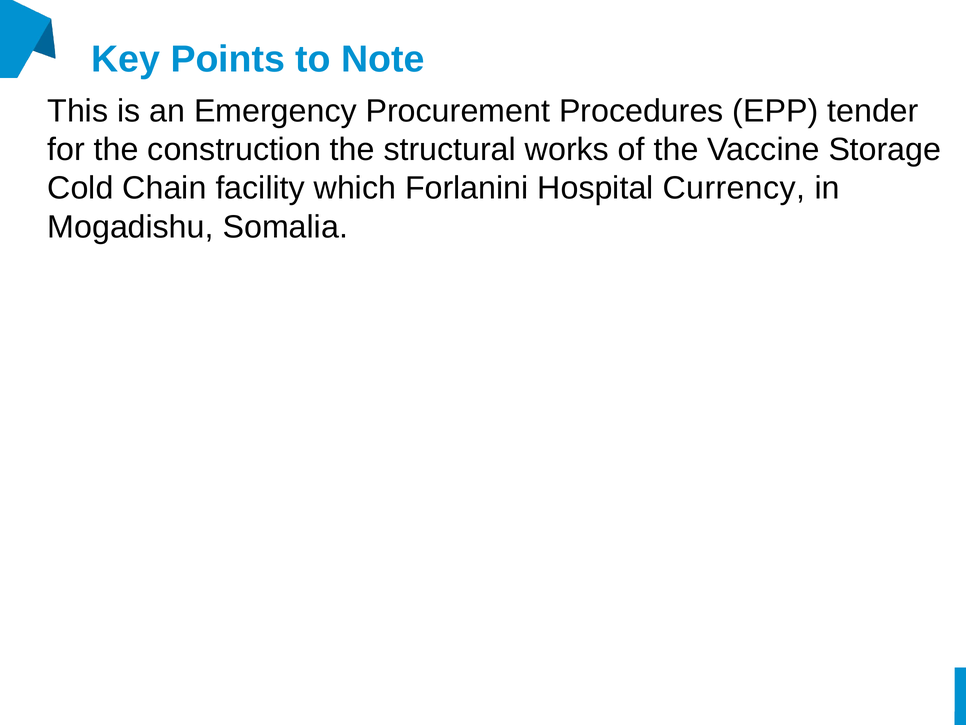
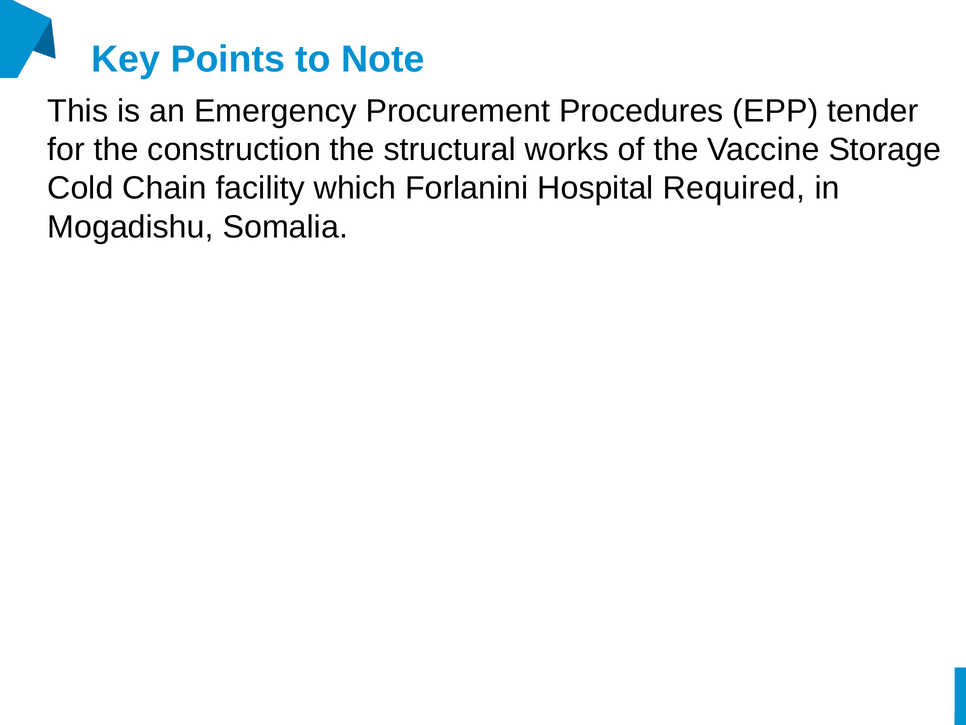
Currency: Currency -> Required (734, 188)
